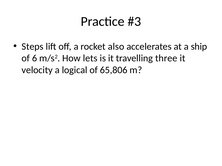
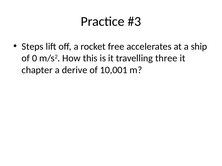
also: also -> free (116, 47)
6: 6 -> 0 (35, 58)
lets: lets -> this (90, 58)
velocity: velocity -> chapter (37, 70)
logical: logical -> derive (75, 70)
65,806: 65,806 -> 10,001 (114, 70)
